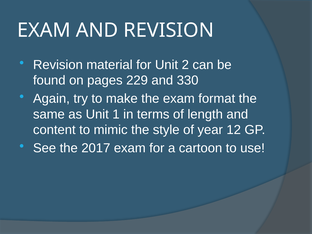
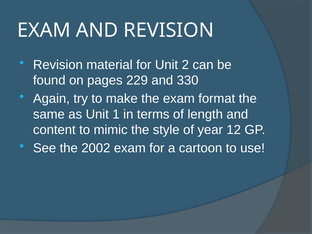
2017: 2017 -> 2002 (96, 148)
